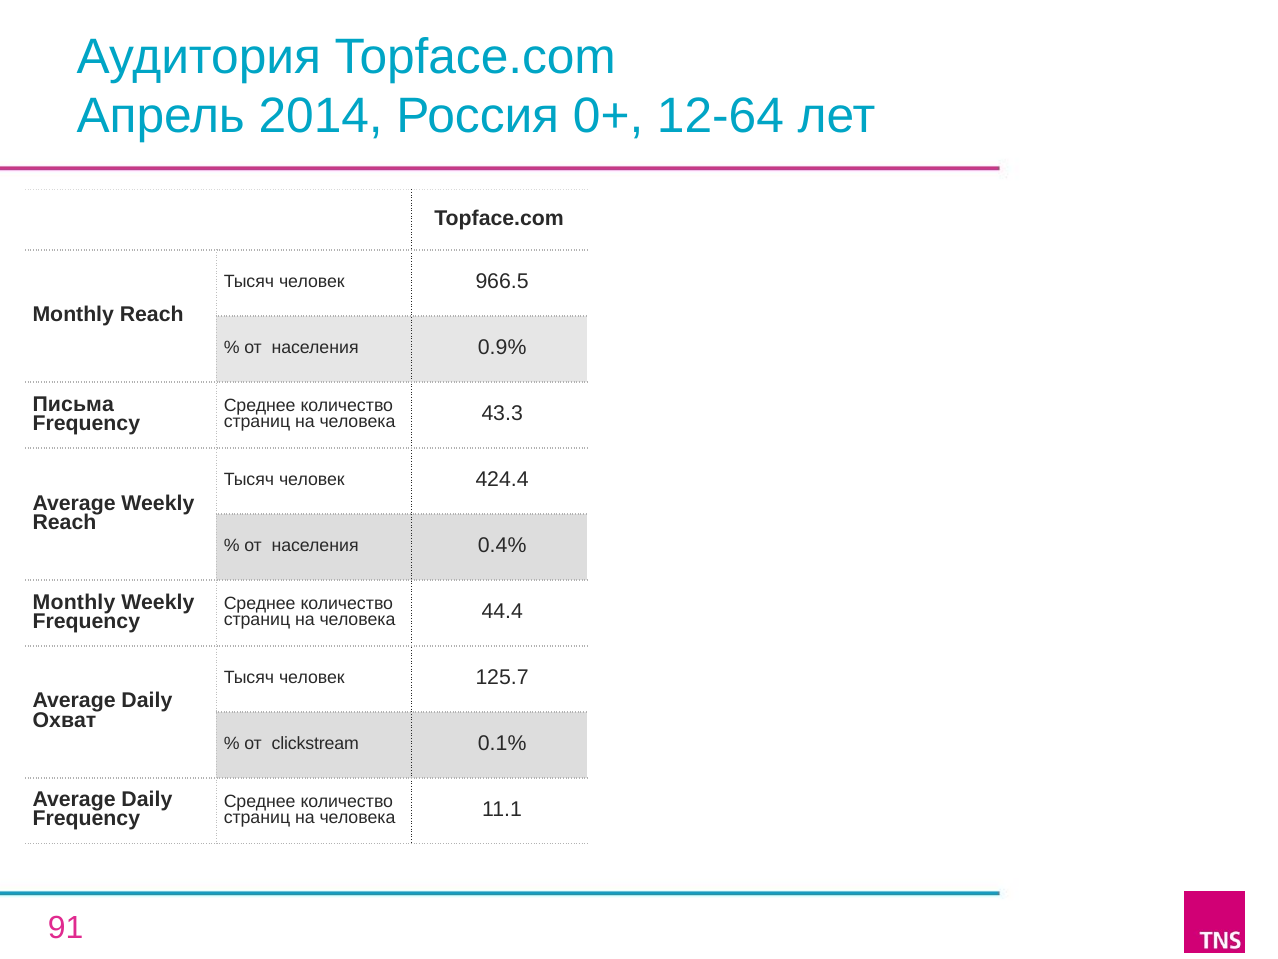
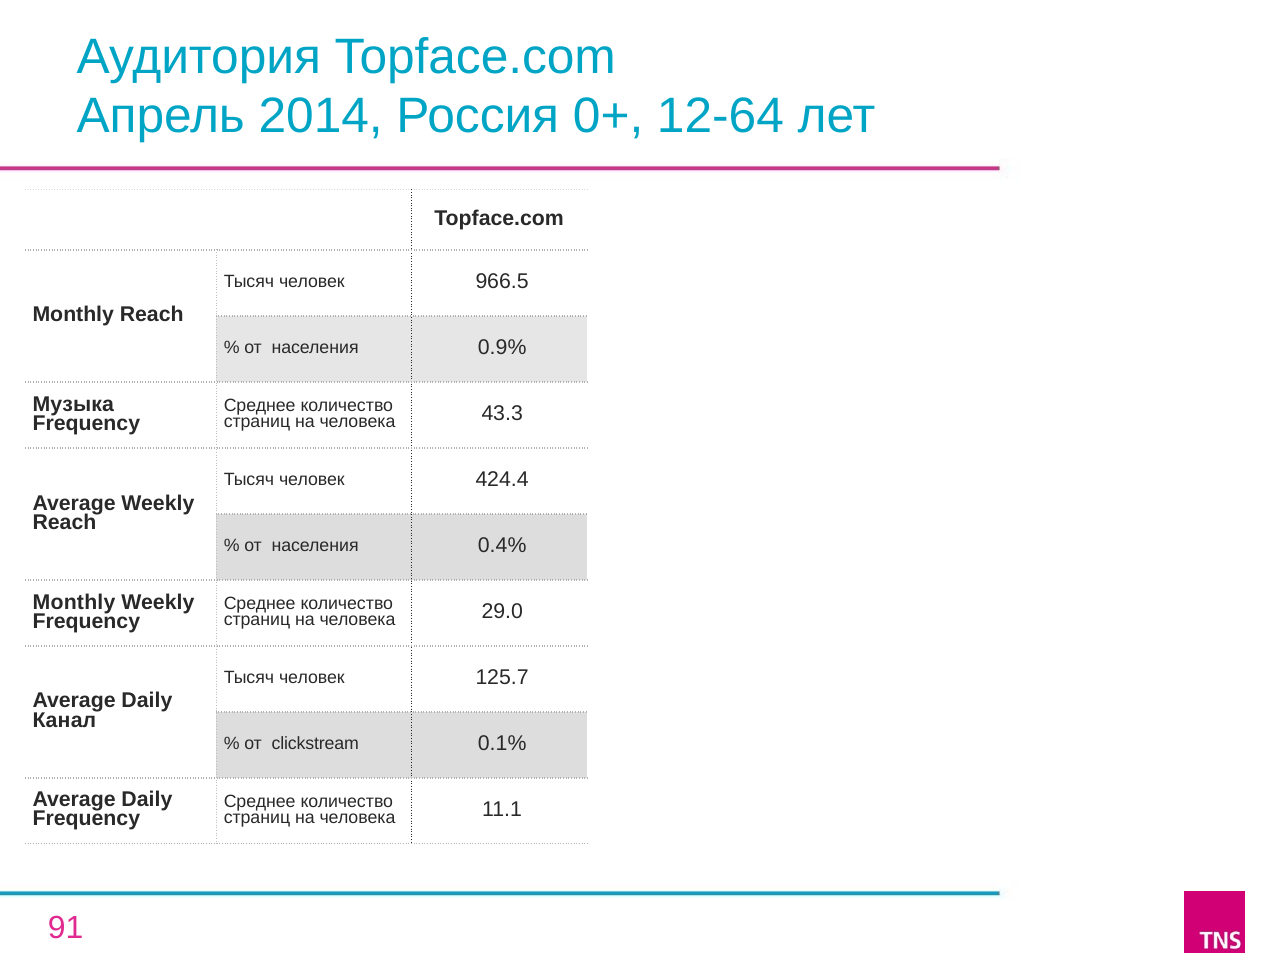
Письма: Письма -> Музыка (73, 404)
44.4: 44.4 -> 29.0 (502, 611)
Охват: Охват -> Канал (64, 720)
